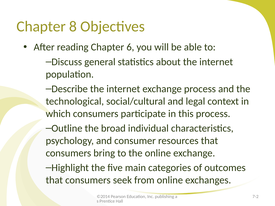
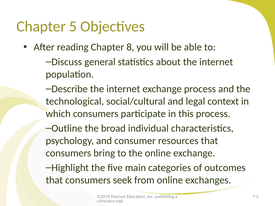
8: 8 -> 5 (73, 27)
6: 6 -> 8 (130, 47)
